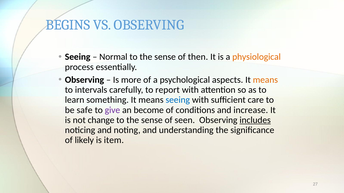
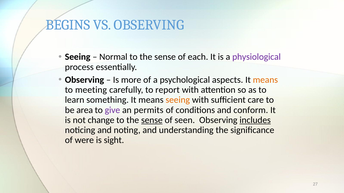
then: then -> each (198, 57)
physiological colour: orange -> purple (257, 57)
intervals: intervals -> meeting (91, 90)
seeing colour: blue -> orange (178, 100)
safe: safe -> area (85, 110)
become: become -> permits (149, 110)
increase: increase -> conform (251, 110)
sense underline: none -> present (152, 120)
likely: likely -> were (84, 141)
item: item -> sight (114, 141)
